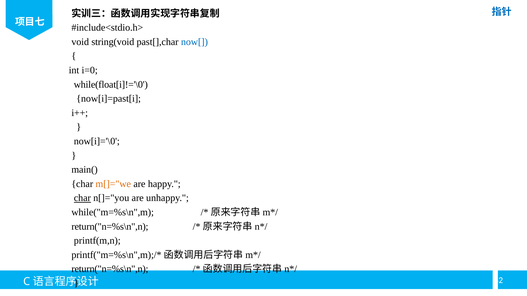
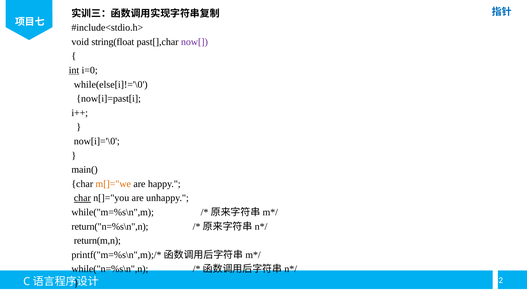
string(void: string(void -> string(float (113, 42)
now[ colour: blue -> purple (194, 42)
int underline: none -> present (74, 70)
while(float[i]!='\0: while(float[i]!='\0 -> while(else[i]!='\0 (111, 85)
printf(m,n: printf(m,n -> return(m,n (97, 241)
return("n=%s\n",n: return("n=%s\n",n -> while("n=%s\n",n (110, 269)
